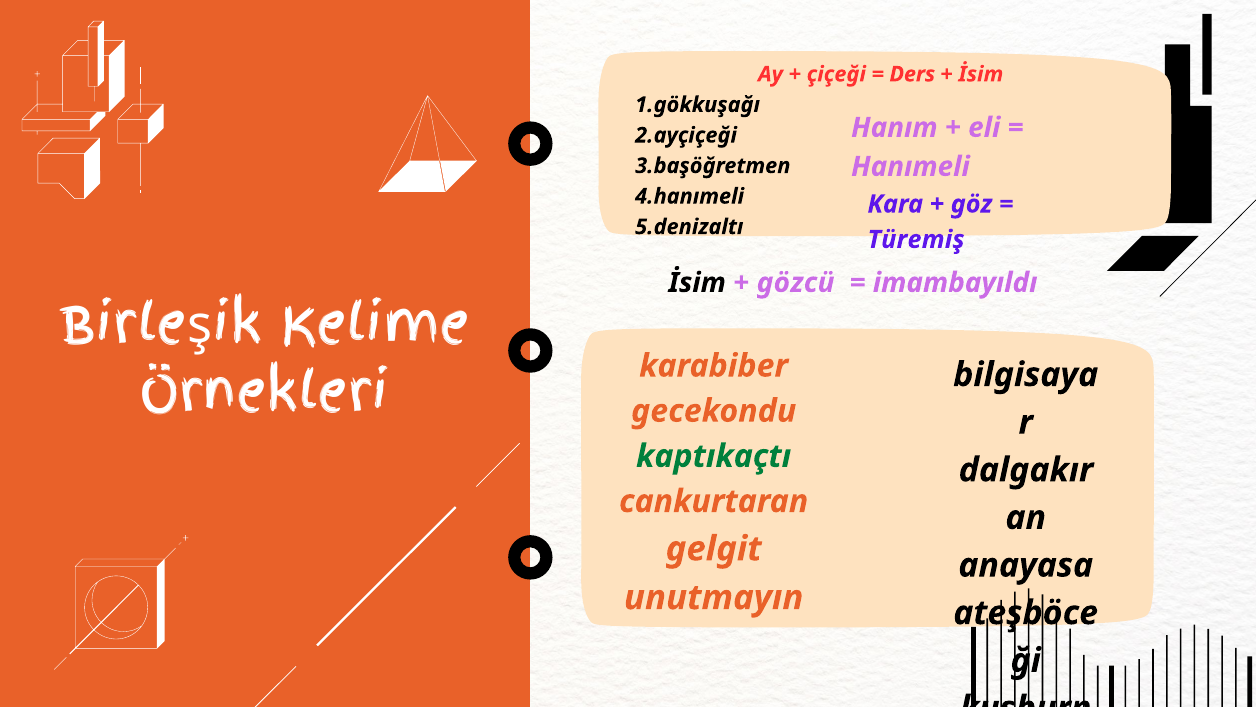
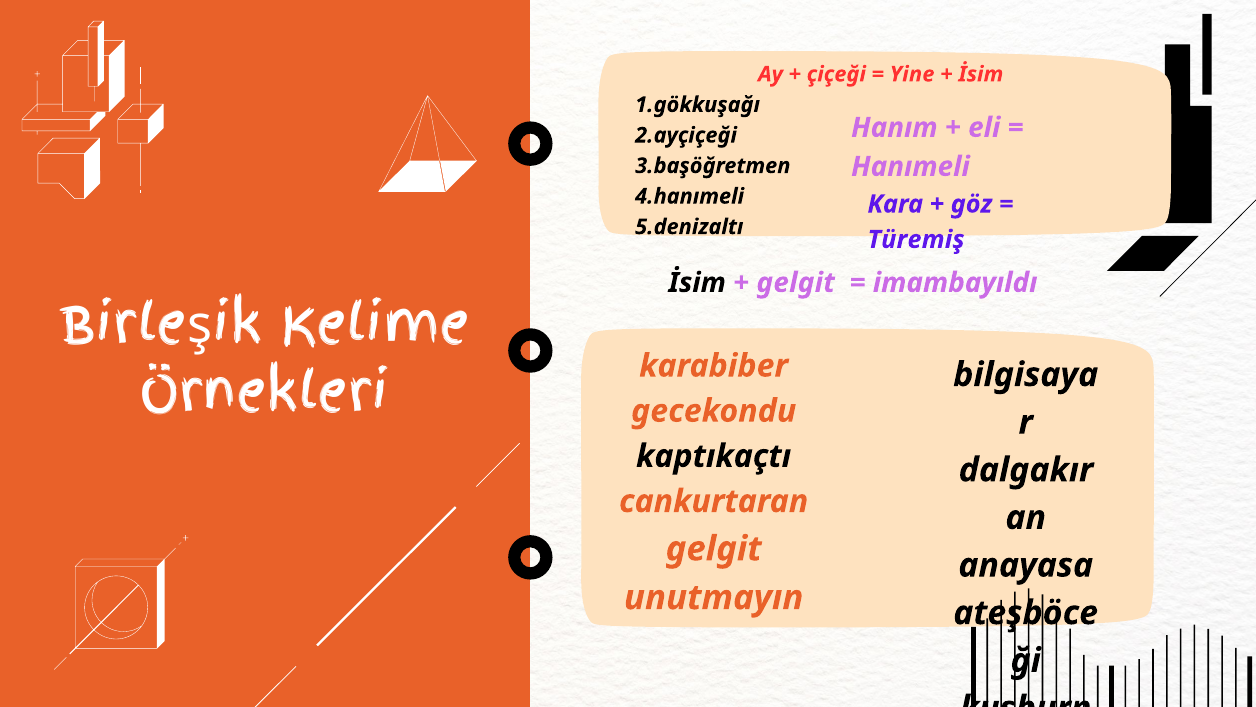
Ders: Ders -> Yine (912, 74)
gözcü: gözcü -> gelgit (796, 283)
kaptıkaçtı colour: green -> black (714, 456)
